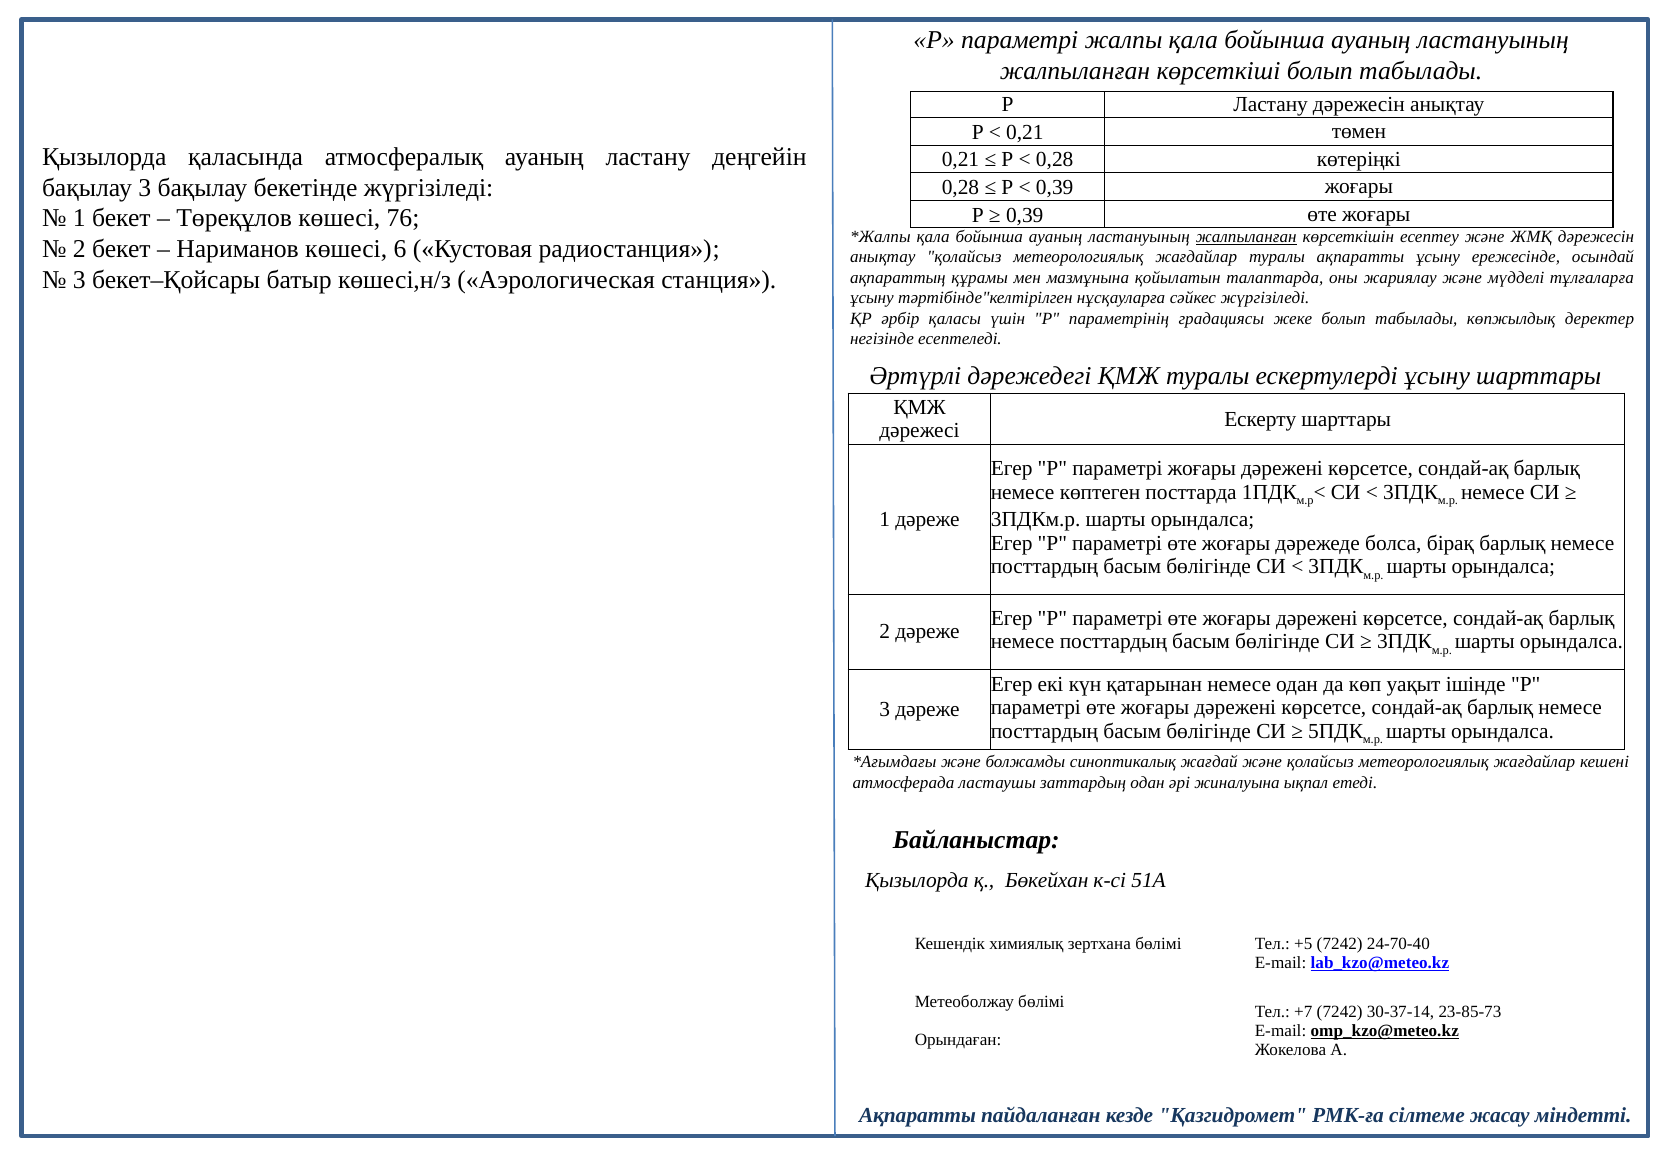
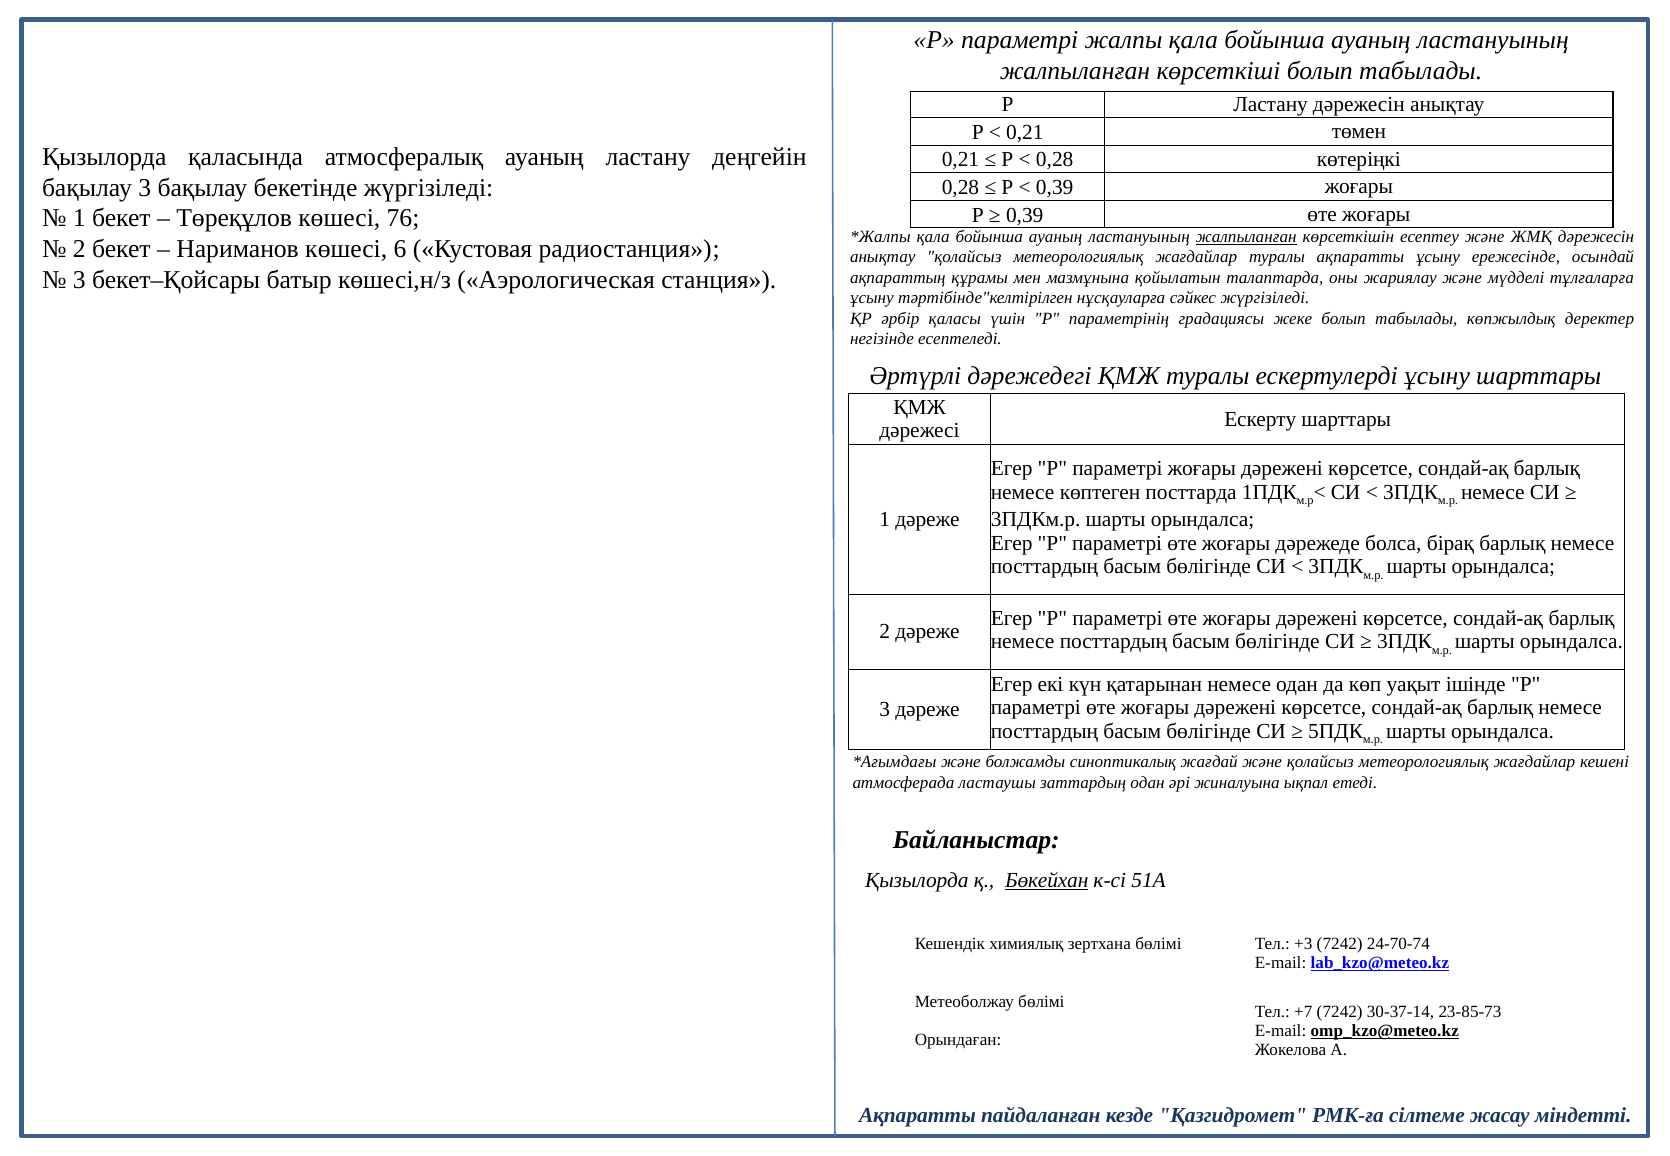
Бөкейхан underline: none -> present (1047, 880)
+5: +5 -> +3 (1303, 944)
24-70-40: 24-70-40 -> 24-70-74 (1398, 944)
